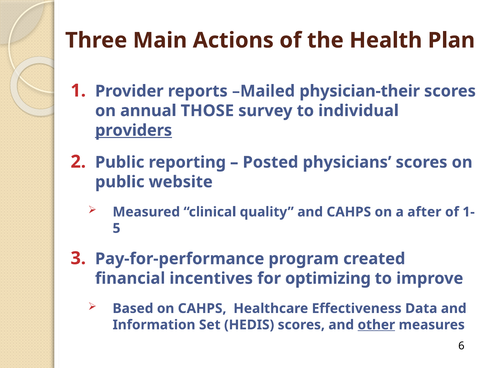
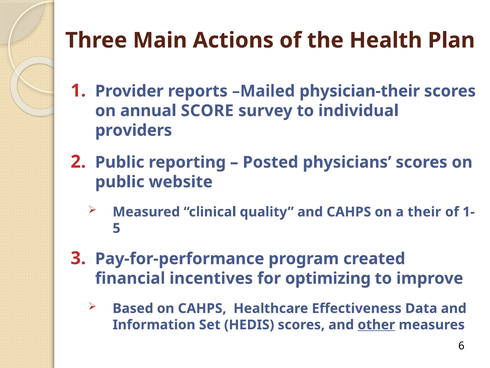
THOSE: THOSE -> SCORE (207, 111)
providers underline: present -> none (134, 130)
after: after -> their (424, 212)
